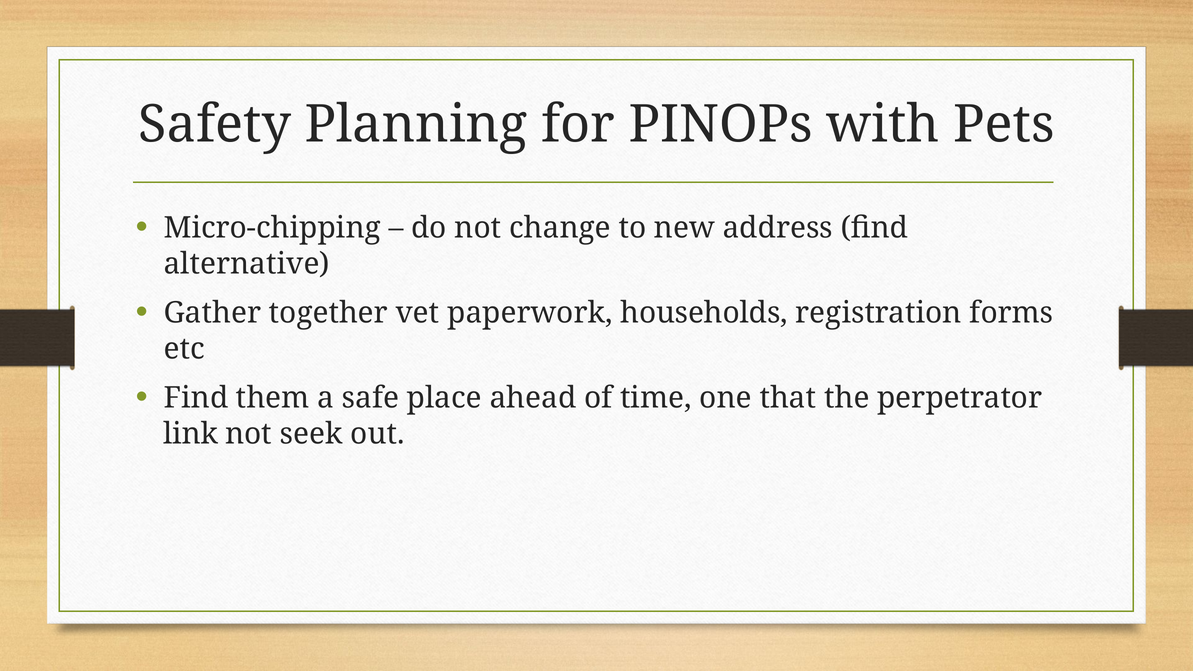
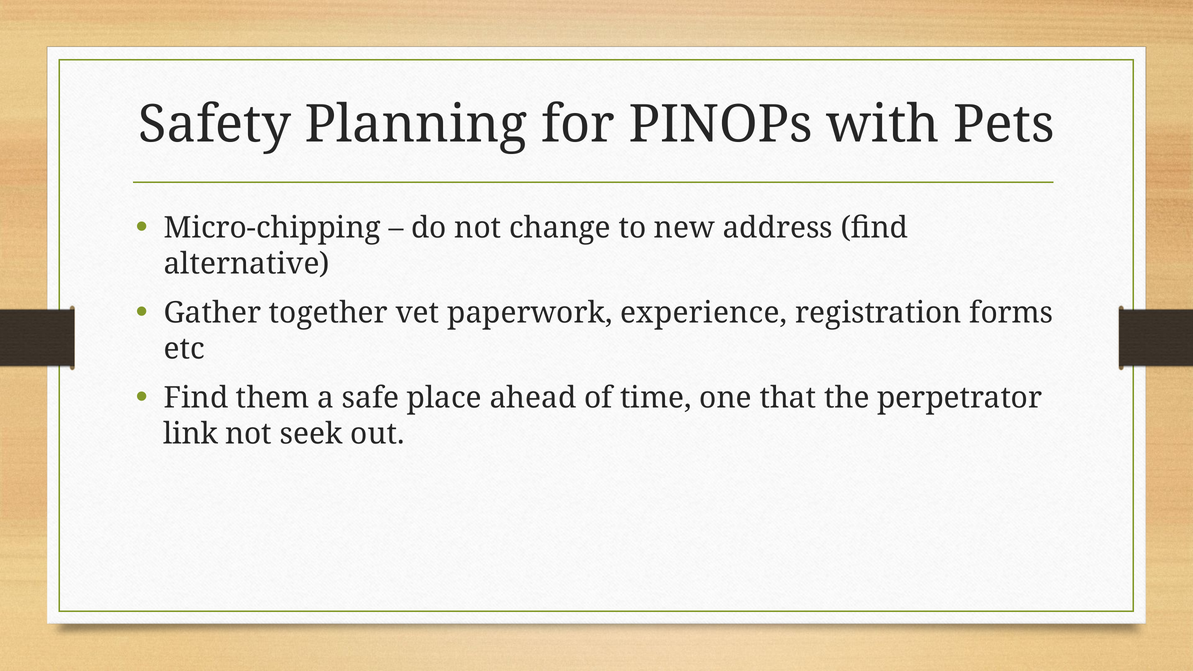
households: households -> experience (704, 313)
